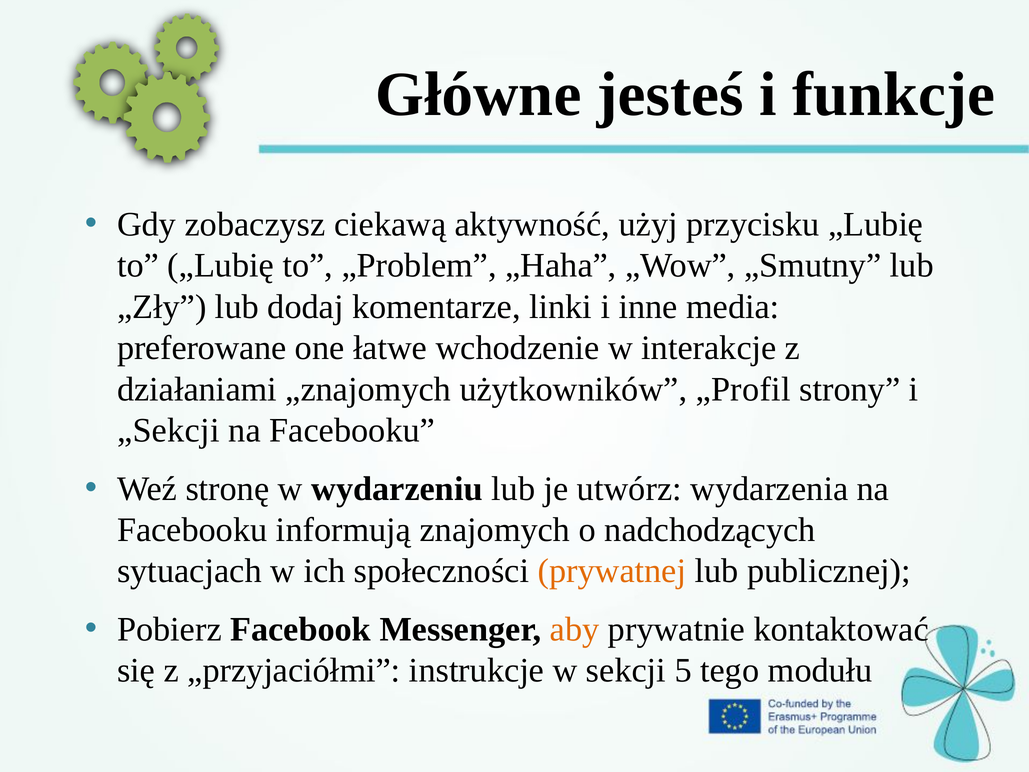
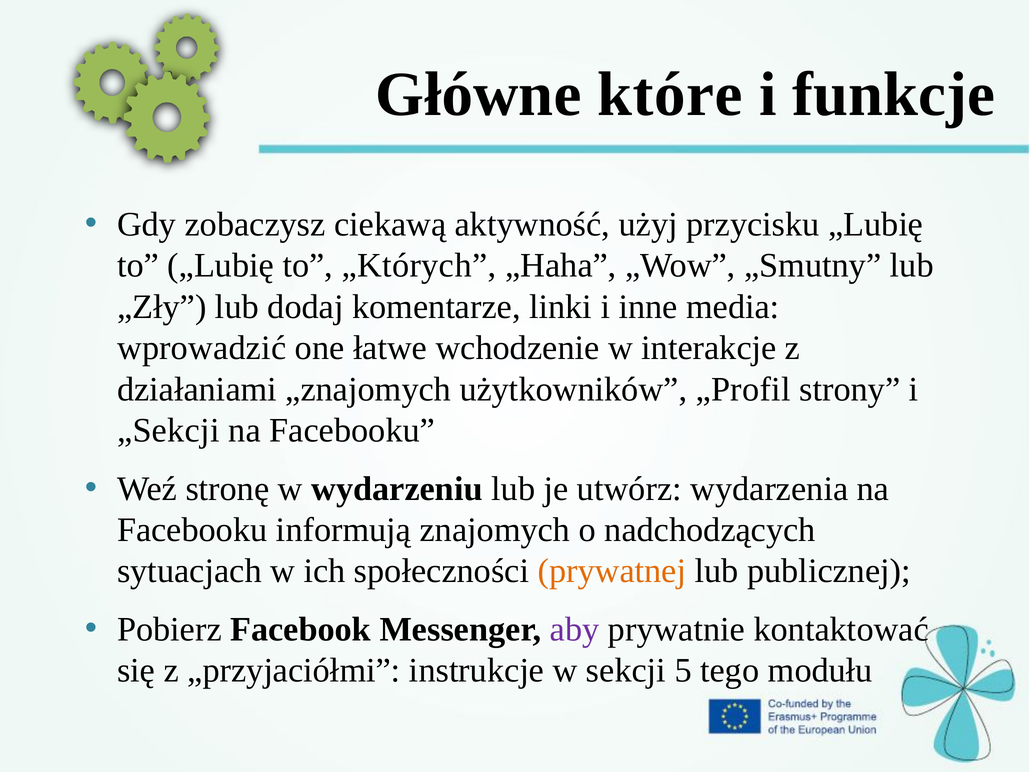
jesteś: jesteś -> które (670, 95)
„Problem: „Problem -> „Których (419, 266)
preferowane: preferowane -> wprowadzić (202, 348)
aby colour: orange -> purple (575, 629)
